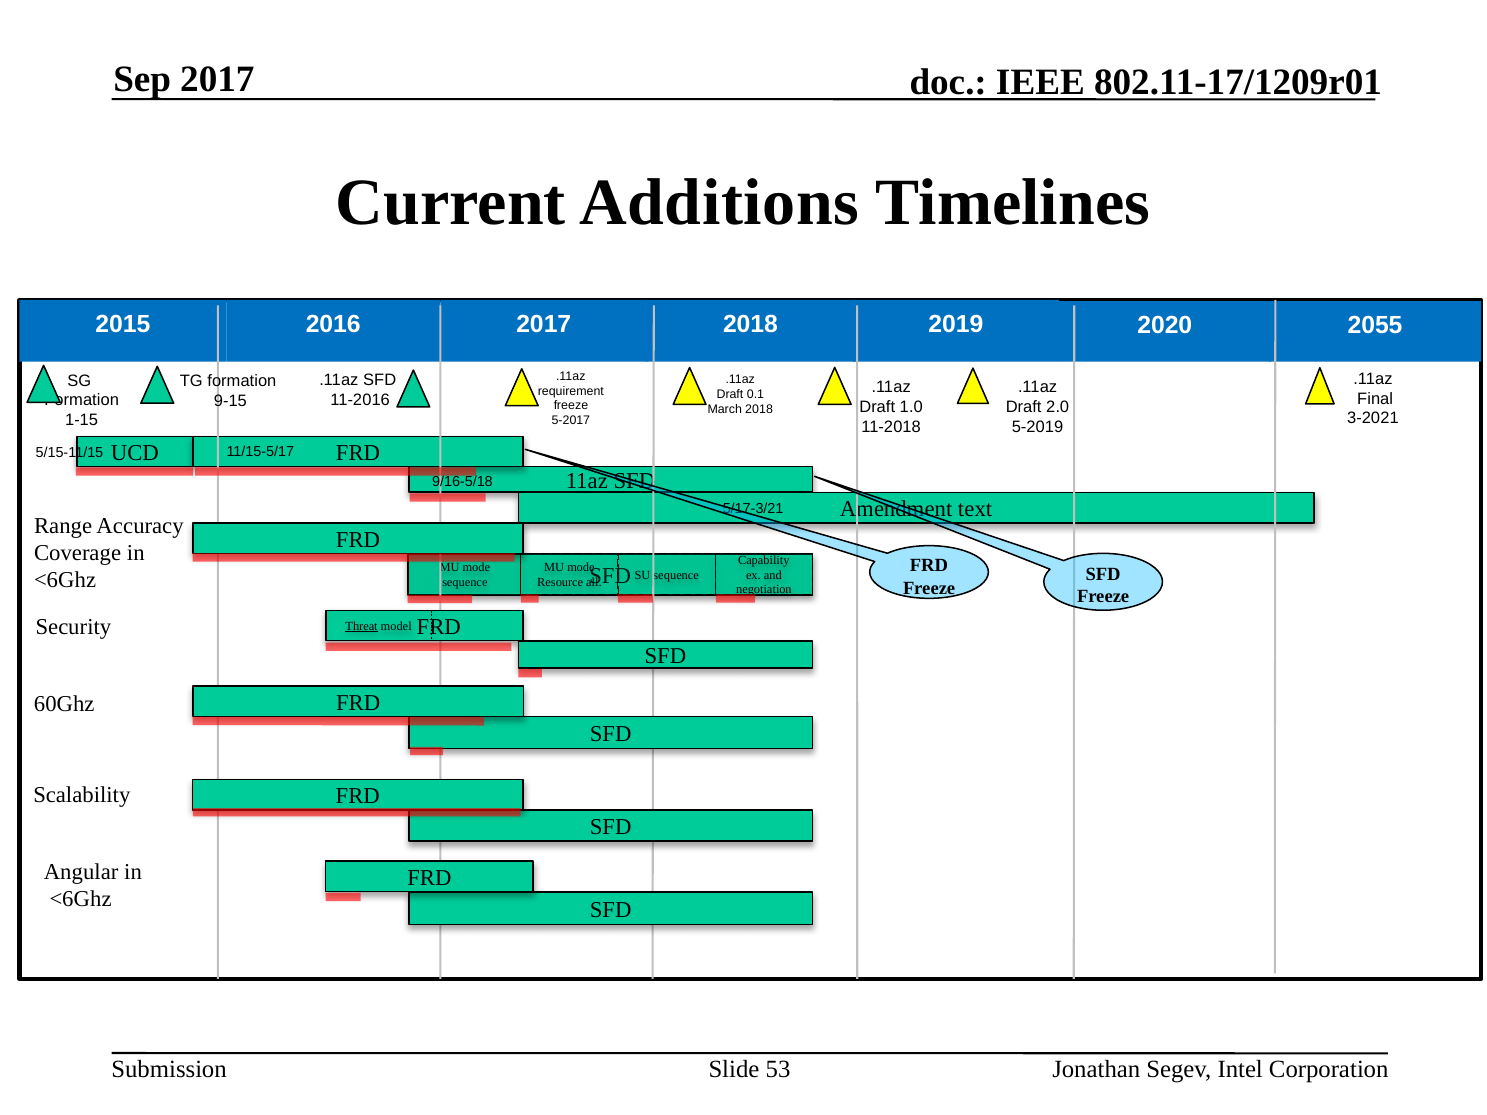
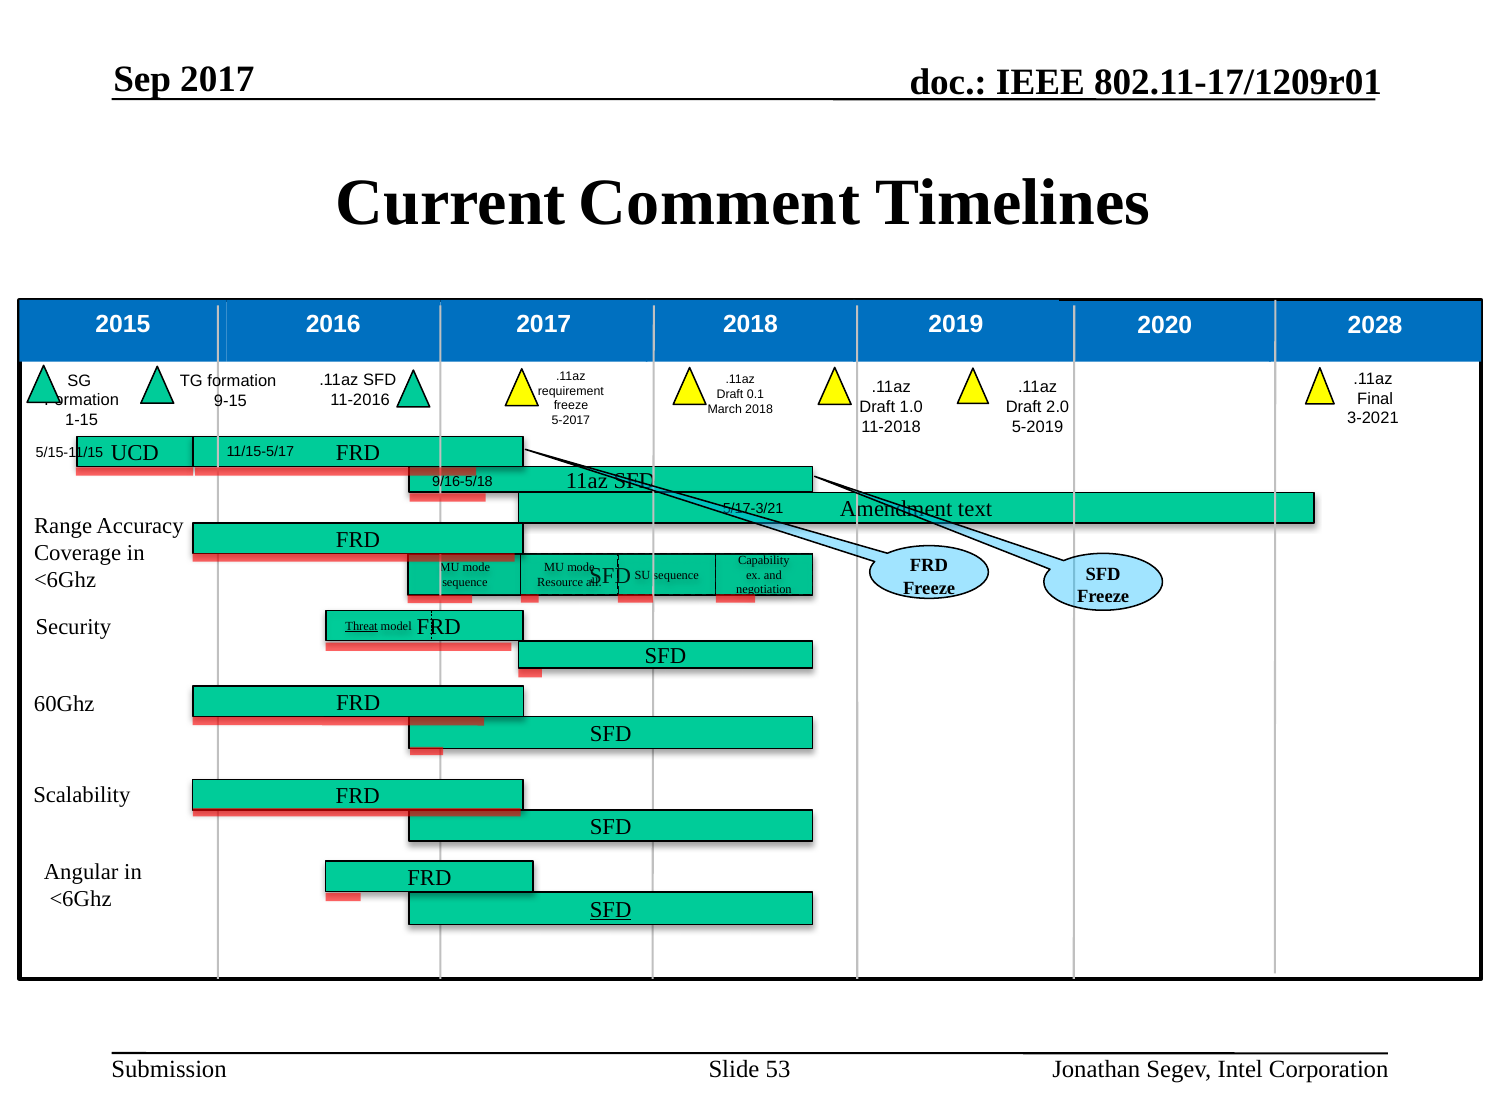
Additions: Additions -> Comment (720, 203)
2055: 2055 -> 2028 (1375, 325)
SFD underline: none -> present (611, 910)
